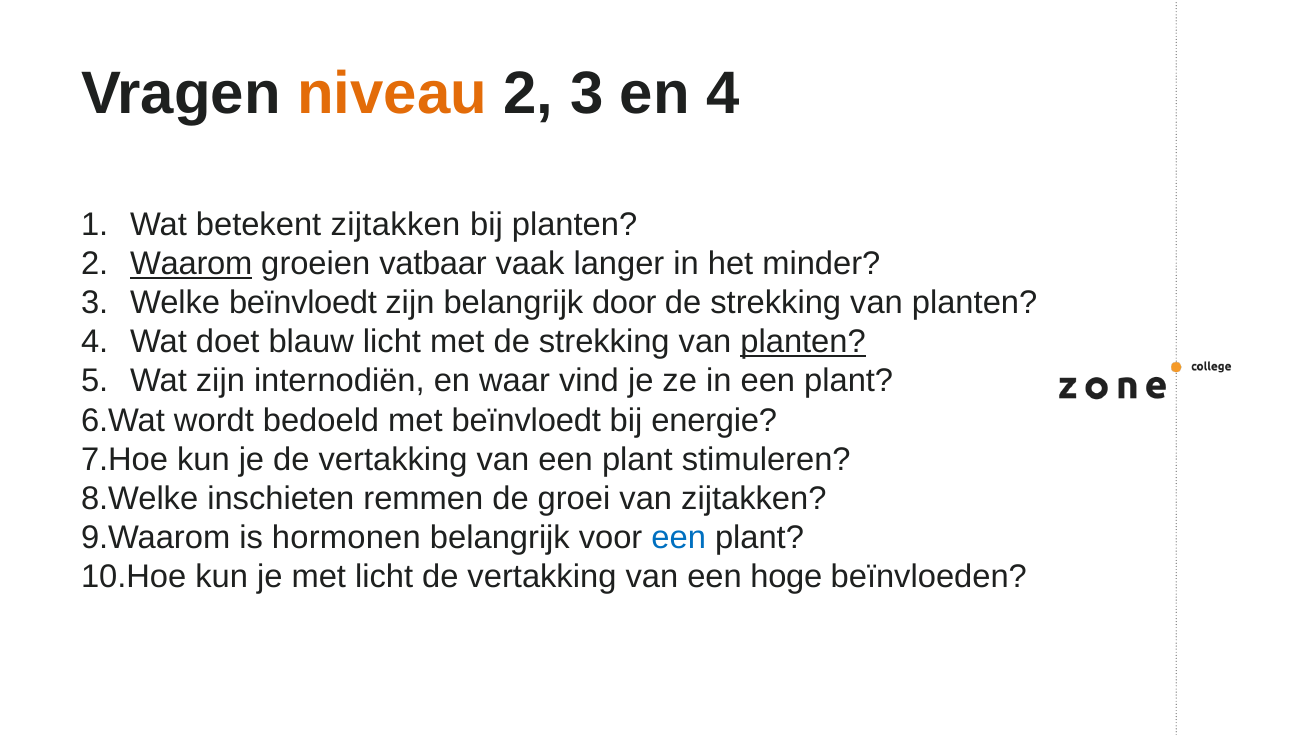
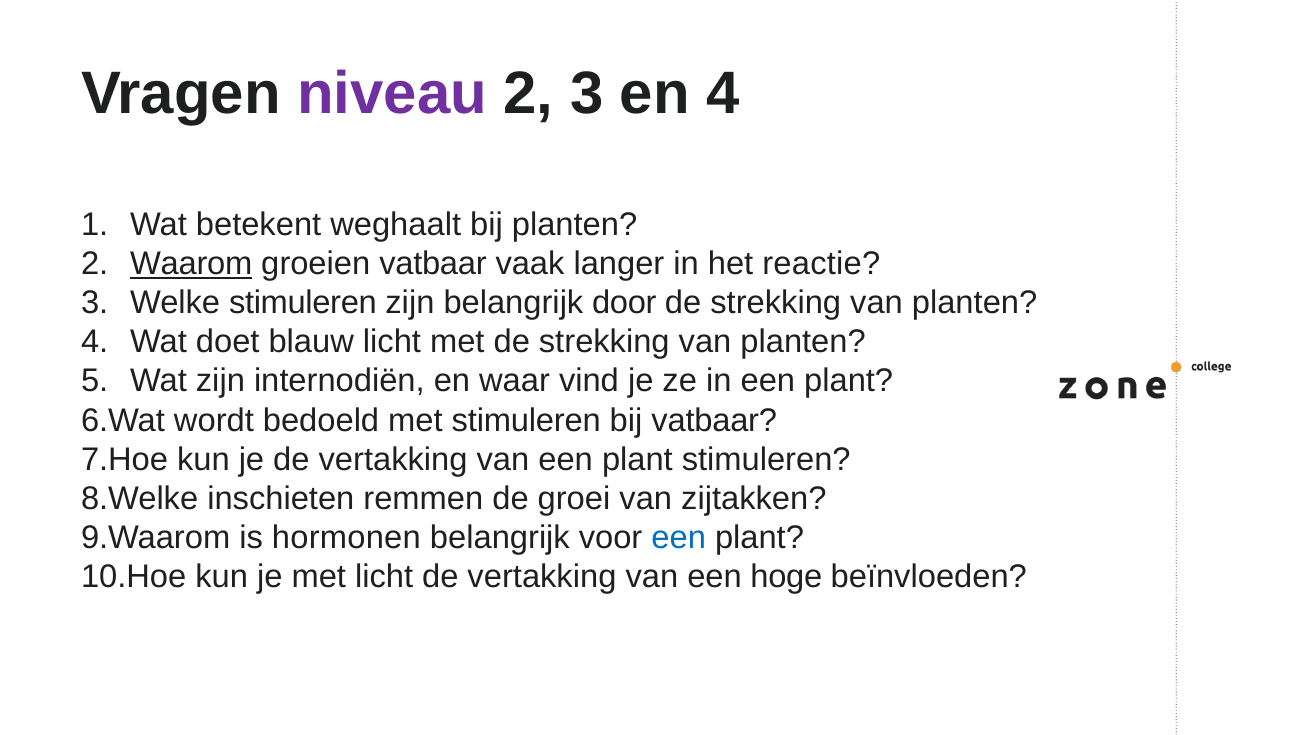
niveau colour: orange -> purple (392, 94)
betekent zijtakken: zijtakken -> weghaalt (396, 224)
minder: minder -> reactie (821, 264)
Welke beïnvloedt: beïnvloedt -> stimuleren (303, 303)
planten underline: present -> none (803, 342)
met beïnvloedt: beïnvloedt -> stimuleren (526, 420)
bij energie: energie -> vatbaar (714, 420)
